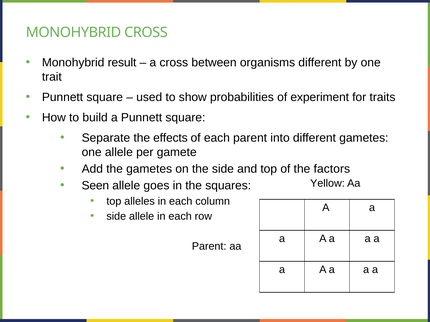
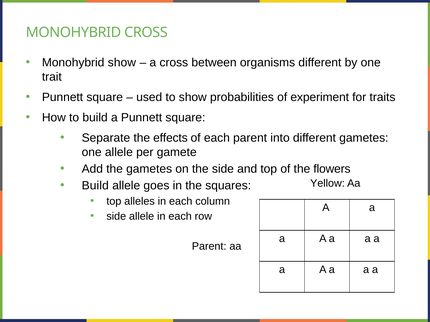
Monohybrid result: result -> show (122, 63)
factors: factors -> flowers (332, 169)
Seen: Seen -> Build (95, 186)
